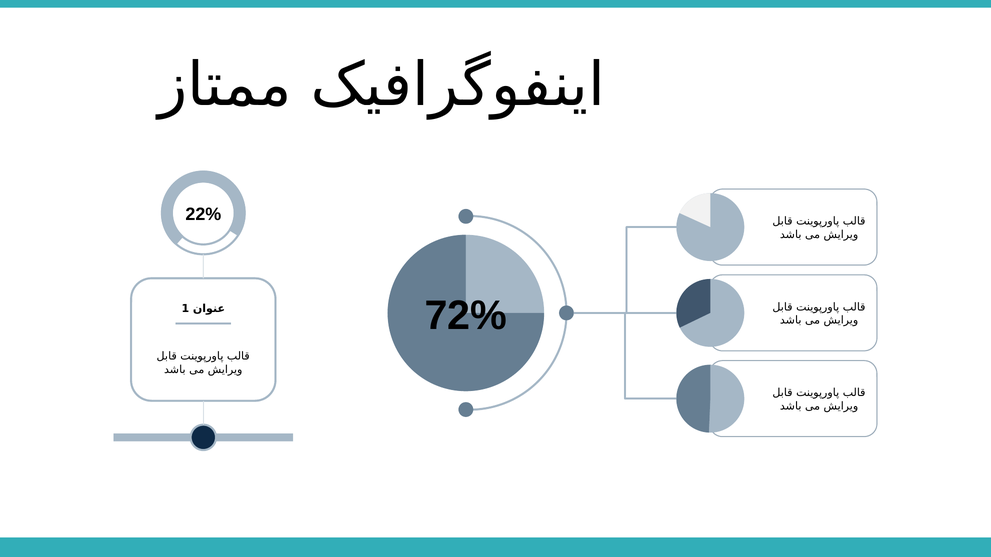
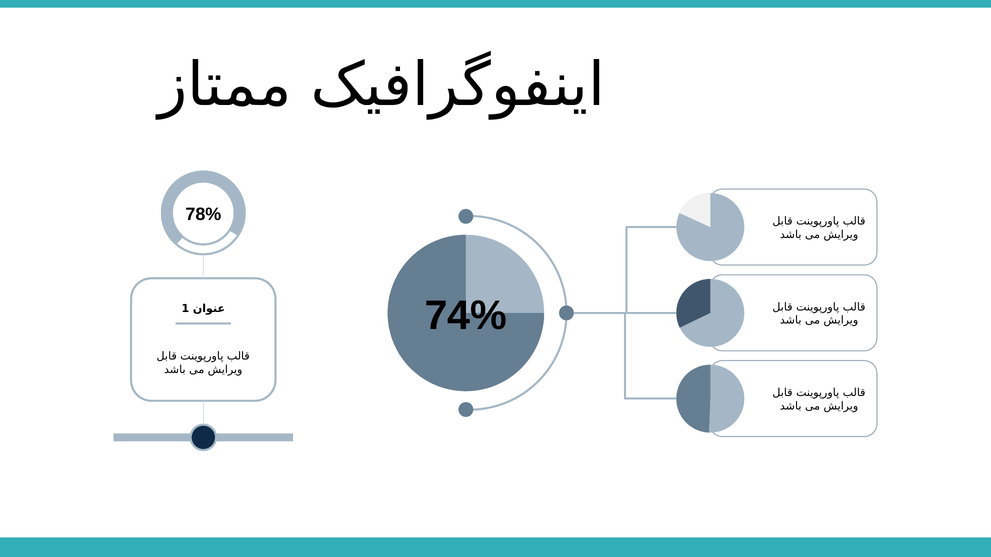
22%: 22% -> 78% (203, 214)
72%: 72% -> 74% (466, 316)
